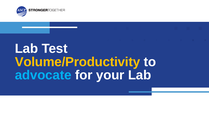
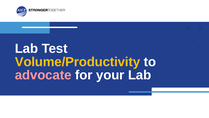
advocate colour: light blue -> pink (43, 75)
